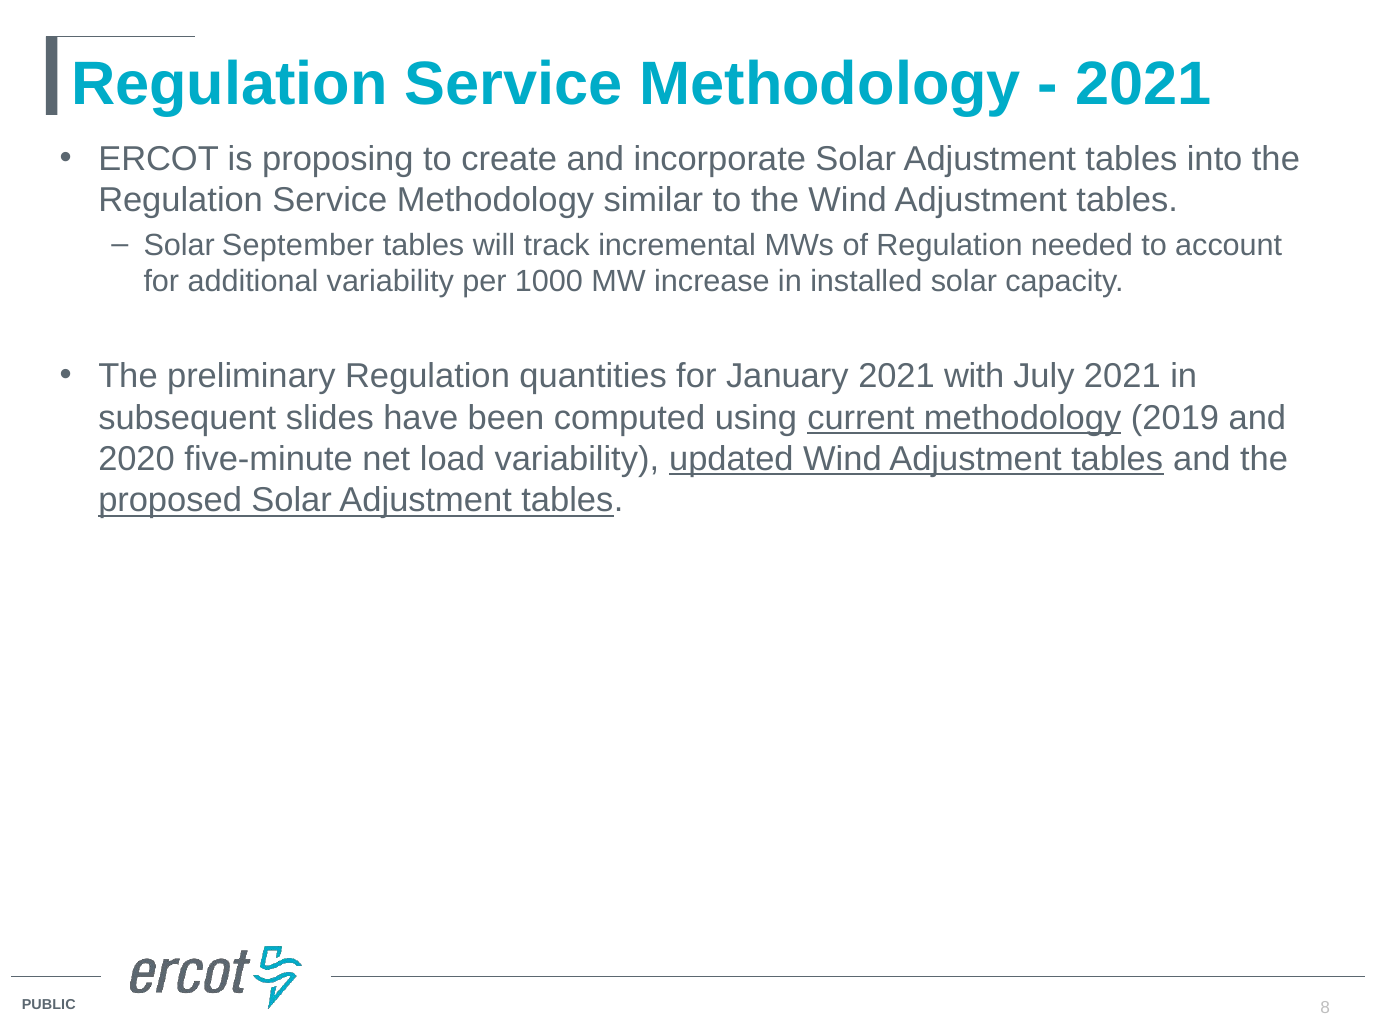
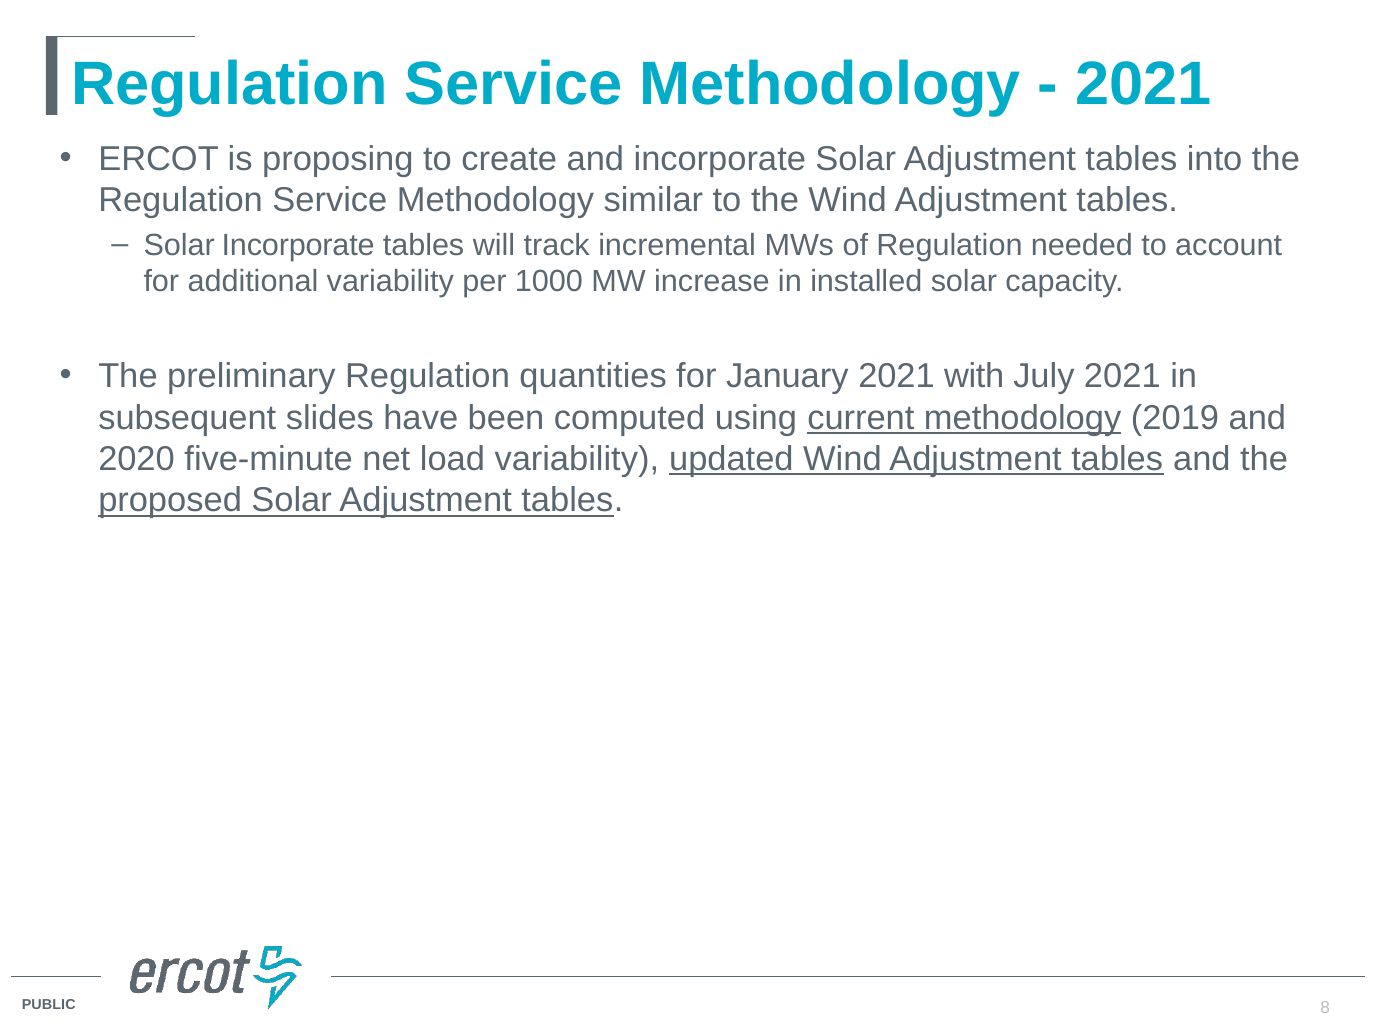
Solar September: September -> Incorporate (298, 245)
